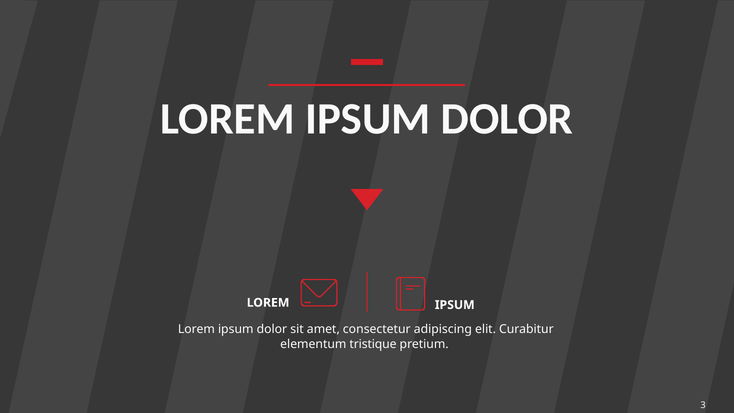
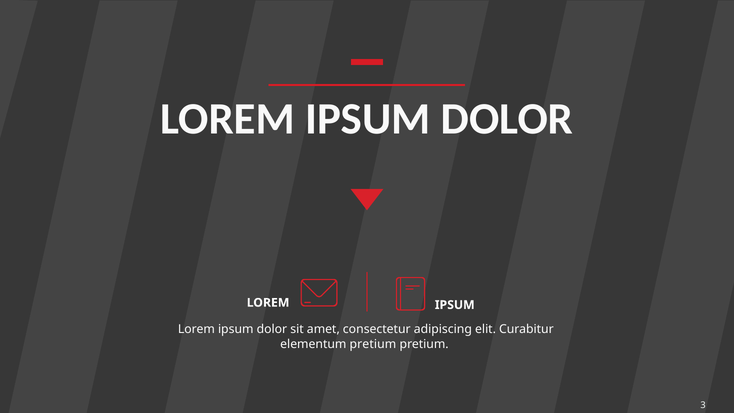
elementum tristique: tristique -> pretium (373, 344)
